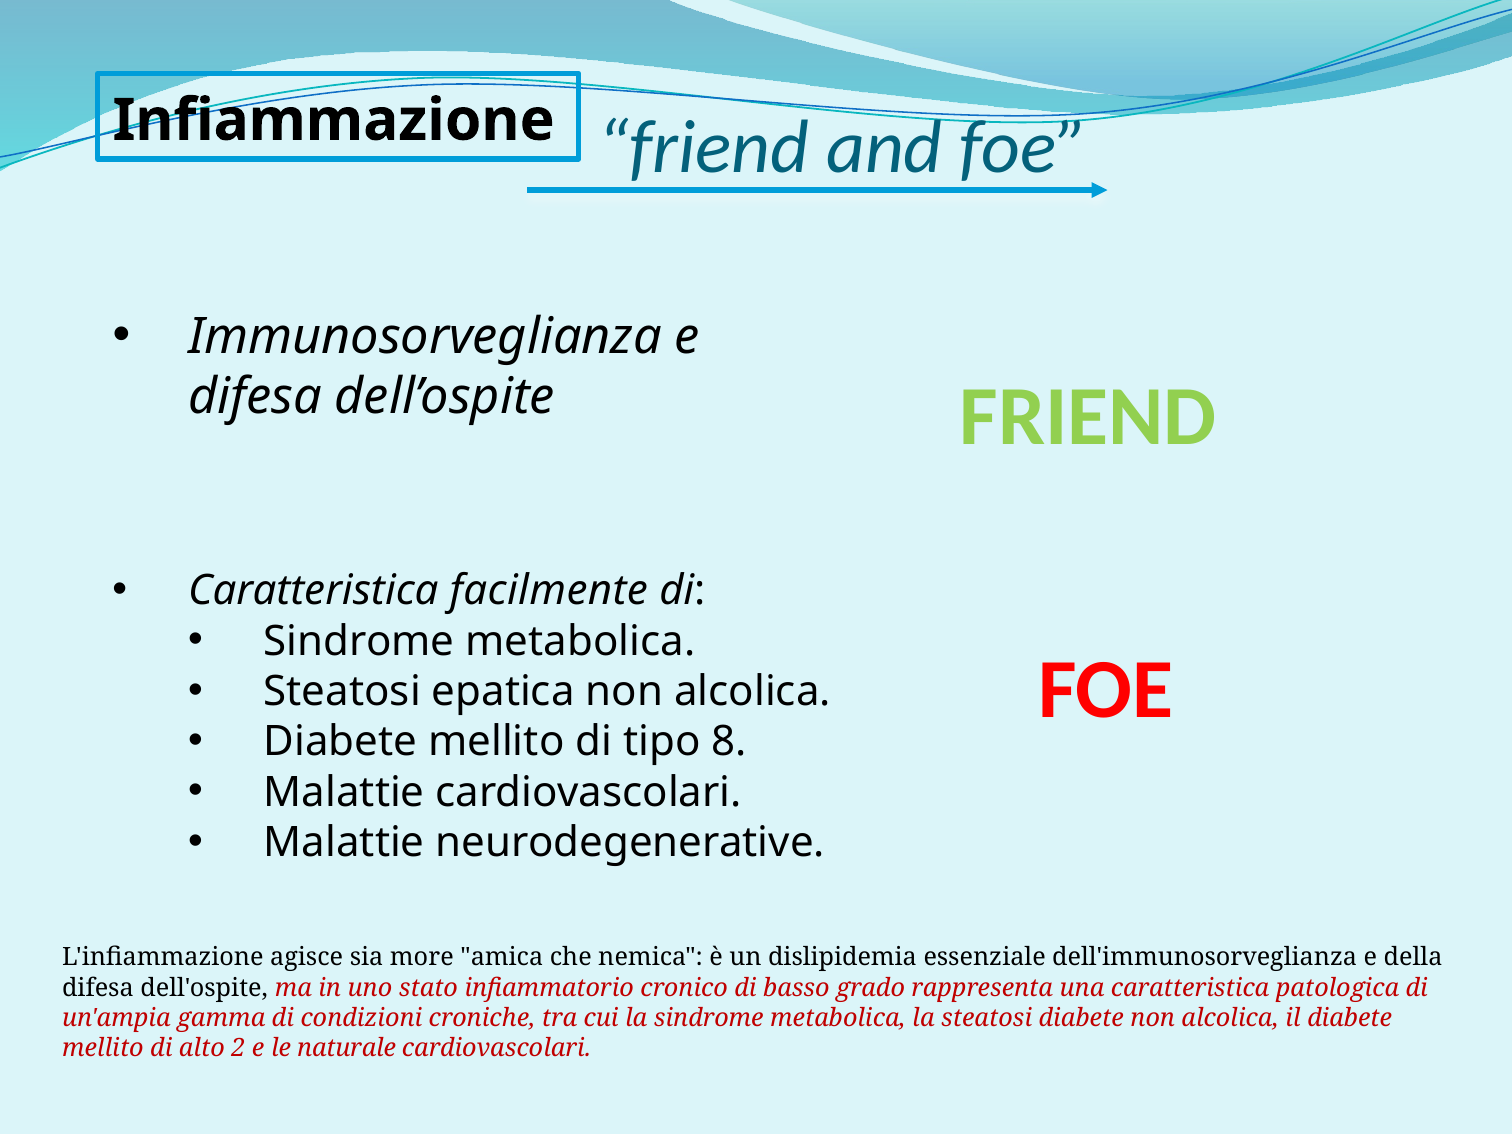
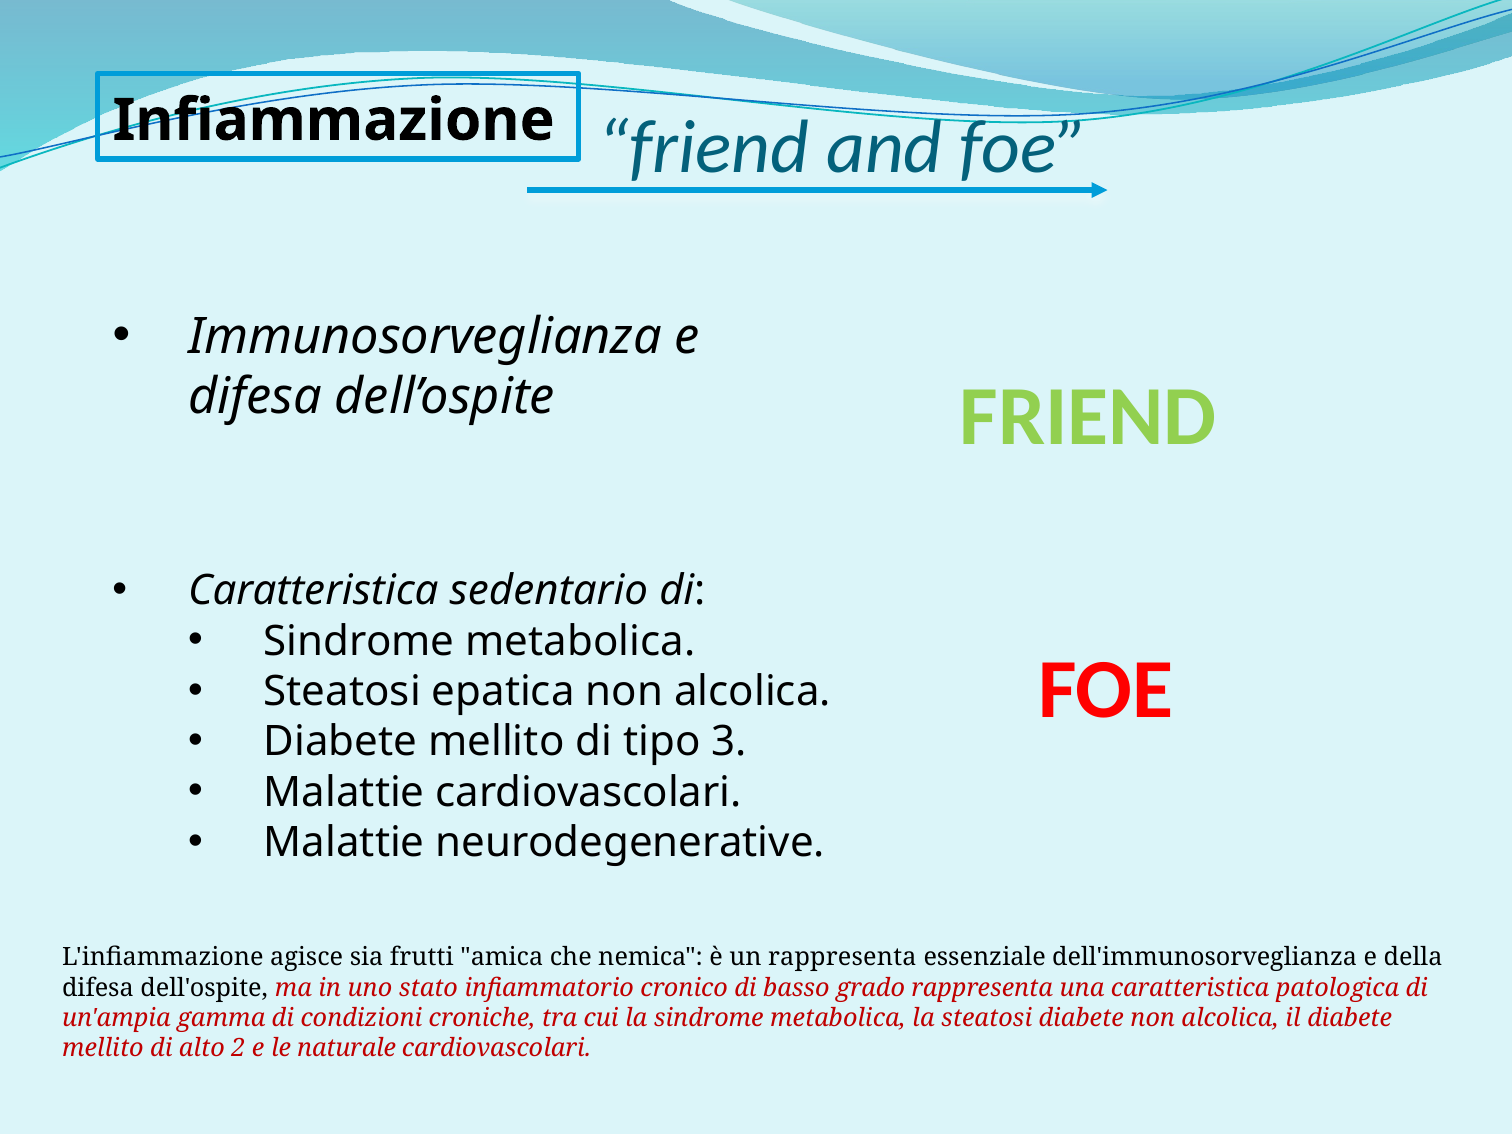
facilmente: facilmente -> sedentario (549, 591)
8: 8 -> 3 (729, 742)
more: more -> frutti (422, 957)
un dislipidemia: dislipidemia -> rappresenta (842, 957)
